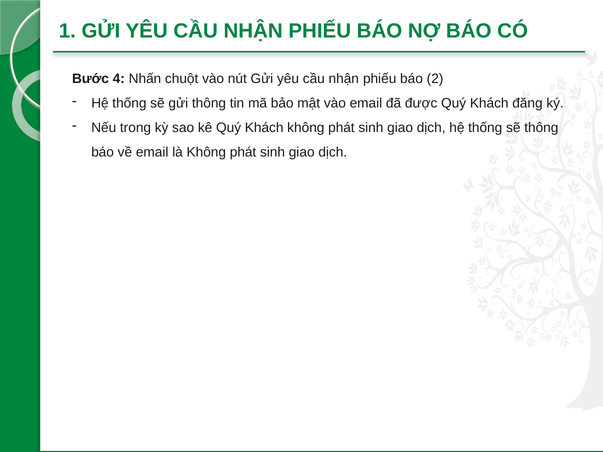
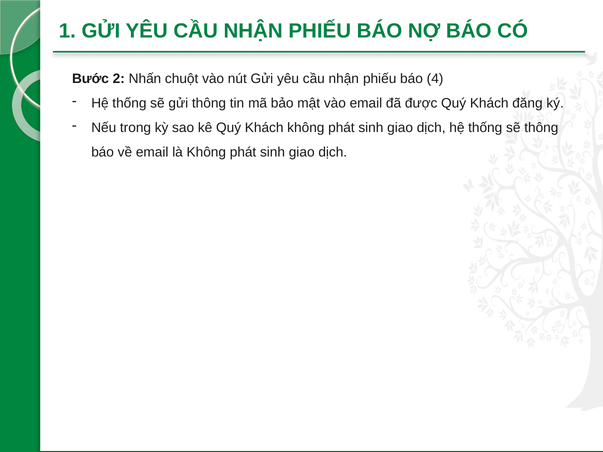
4: 4 -> 2 (119, 79)
2: 2 -> 4 (435, 79)
